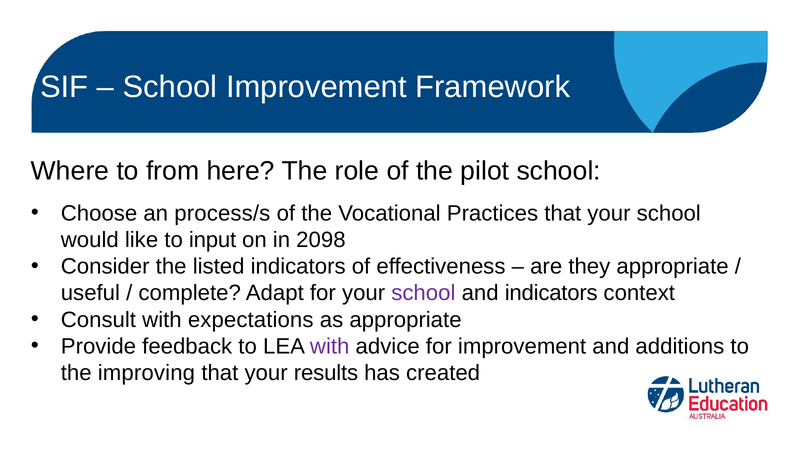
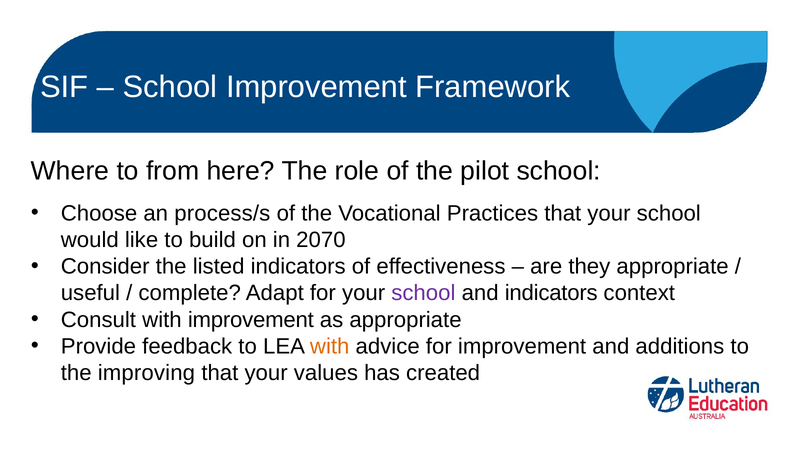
input: input -> build (212, 240)
2098: 2098 -> 2070 (321, 240)
with expectations: expectations -> improvement (251, 320)
with colour: purple -> orange (330, 347)
results: results -> values (326, 373)
